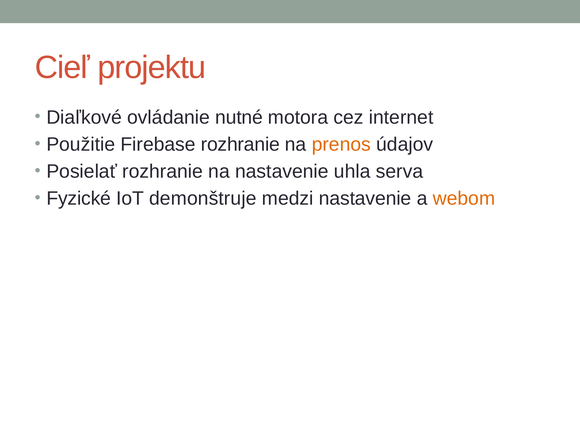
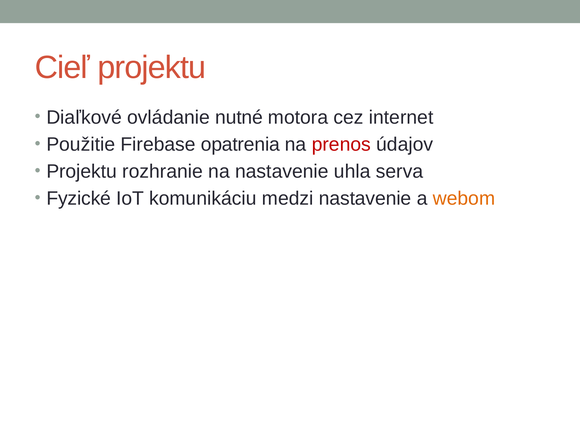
Firebase rozhranie: rozhranie -> opatrenia (240, 144)
prenos colour: orange -> red (341, 144)
Posielať: Posielať -> Projektu (82, 171)
demonštruje: demonštruje -> komunikáciu (203, 199)
